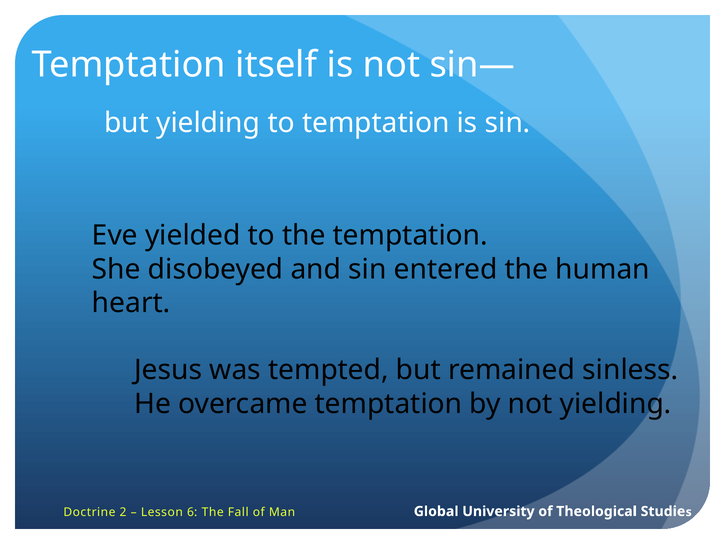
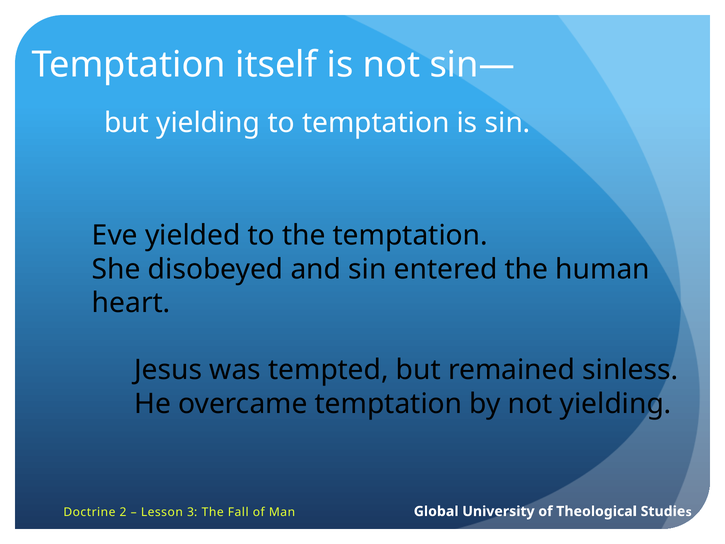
6: 6 -> 3 (192, 512)
